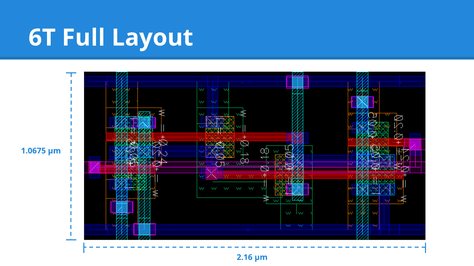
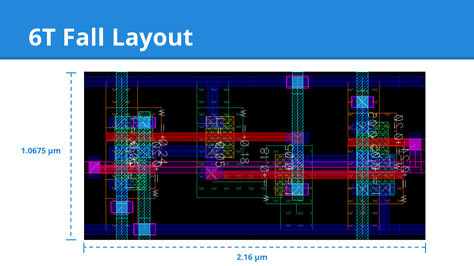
Full: Full -> Fall (84, 38)
